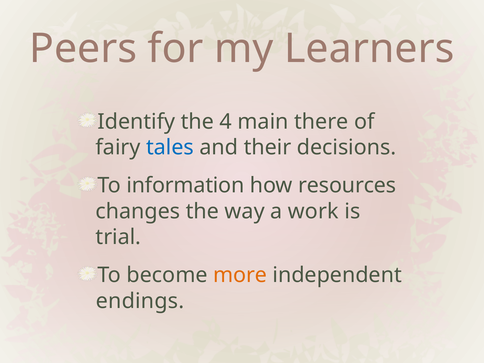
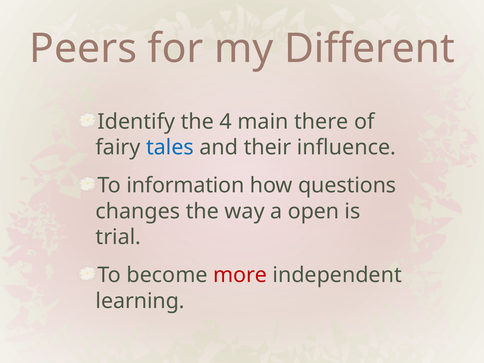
Learners: Learners -> Different (369, 49)
decisions: decisions -> influence (346, 148)
resources: resources -> questions (347, 185)
work: work -> open (313, 211)
more colour: orange -> red (240, 275)
endings: endings -> learning (140, 301)
